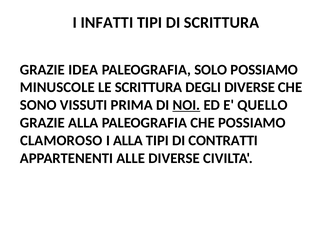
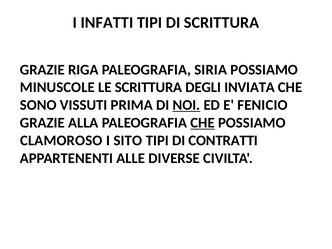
IDEA: IDEA -> RIGA (83, 70)
SOLO: SOLO -> SIRIA (211, 70)
DEGLI DIVERSE: DIVERSE -> INVIATA (250, 87)
QUELLO: QUELLO -> FENICIO (262, 105)
CHE underline: none -> present (203, 123)
I ALLA: ALLA -> SITO (128, 140)
